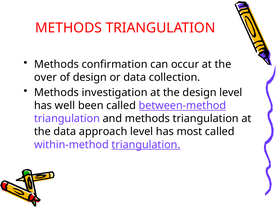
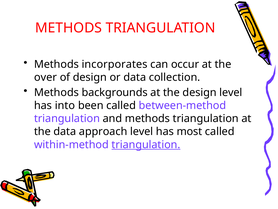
confirmation: confirmation -> incorporates (115, 64)
investigation: investigation -> backgrounds (115, 92)
well: well -> into (65, 105)
between-method underline: present -> none (182, 105)
